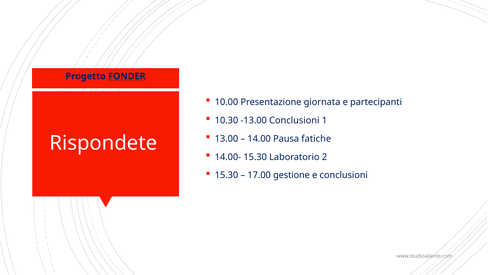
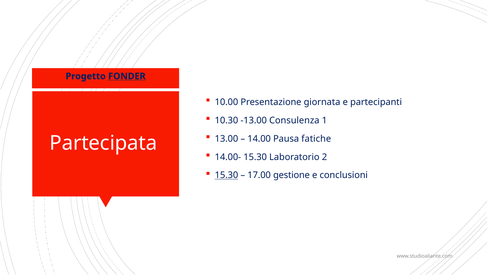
-13.00 Conclusioni: Conclusioni -> Consulenza (294, 120)
Rispondete: Rispondete -> Partecipata (103, 143)
15.30 underline: none -> present (226, 175)
